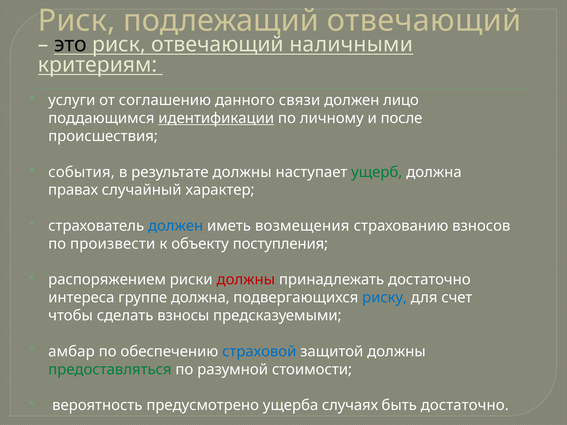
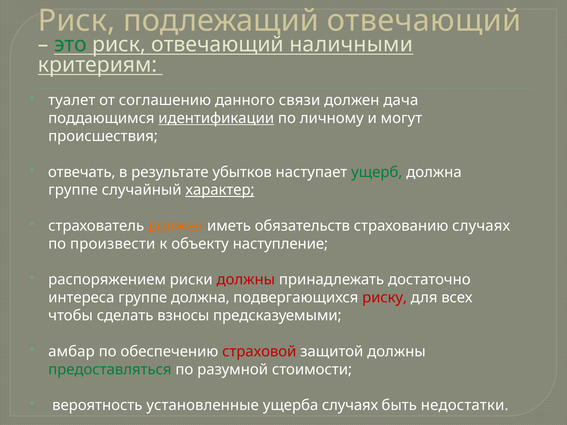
это colour: black -> green (71, 44)
услуги: услуги -> туалет (72, 100)
лицо: лицо -> дача (401, 100)
после: после -> могут (401, 118)
события: события -> отвечать (82, 172)
результате должны: должны -> убытков (242, 172)
правах: правах -> группе (73, 190)
характер underline: none -> present (220, 190)
должен colour: blue -> orange (176, 226)
возмещения: возмещения -> обязательств (302, 226)
страхованию взносов: взносов -> случаях (481, 226)
поступления: поступления -> наступление (280, 244)
риску colour: blue -> red (385, 298)
счет: счет -> всех (457, 298)
страховой colour: blue -> red (259, 352)
предусмотрено: предусмотрено -> установленные (203, 406)
быть достаточно: достаточно -> недостатки (465, 406)
